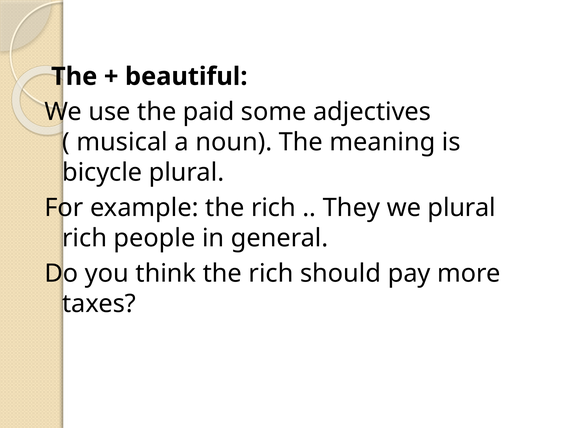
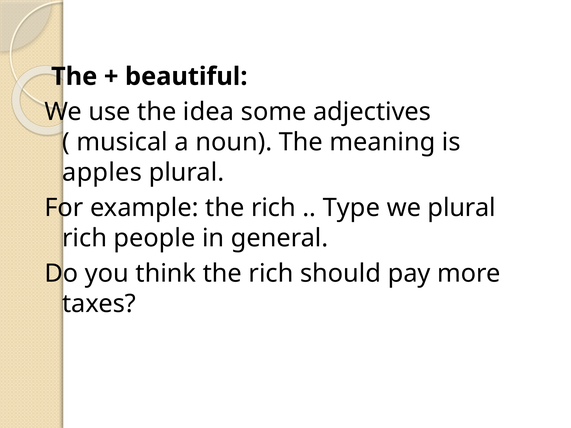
paid: paid -> idea (209, 112)
bicycle: bicycle -> apples (102, 173)
They: They -> Type (351, 208)
